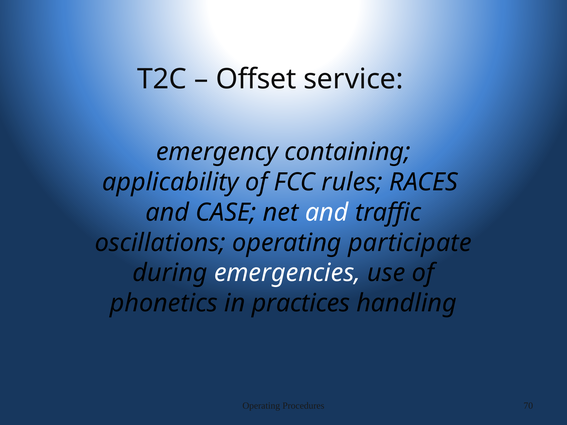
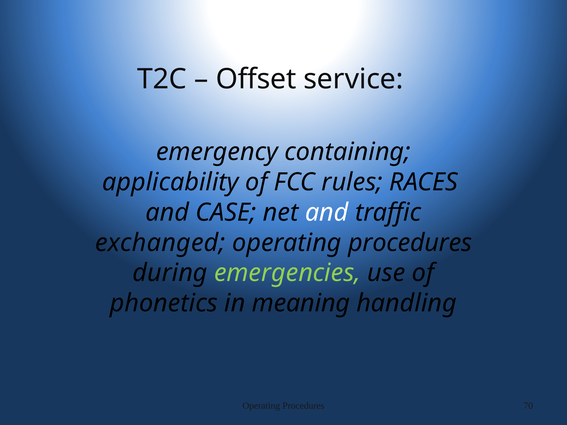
oscillations: oscillations -> exchanged (160, 243)
participate: participate -> procedures (410, 243)
emergencies colour: white -> light green (287, 273)
practices: practices -> meaning (301, 303)
